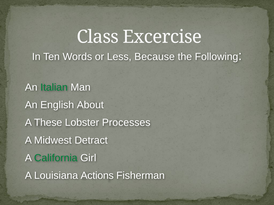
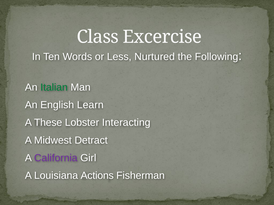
Because: Because -> Nurtured (155, 57)
About: About -> Learn (90, 105)
Processes: Processes -> Interacting (126, 123)
California colour: green -> purple (56, 158)
